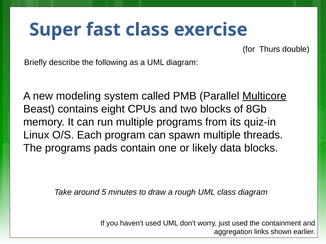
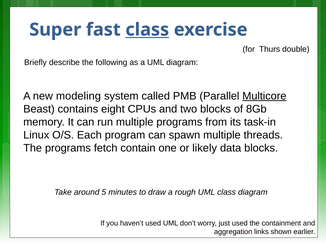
class underline: none -> present (147, 30)
quiz-in: quiz-in -> task-in (260, 122)
pads: pads -> fetch (106, 148)
